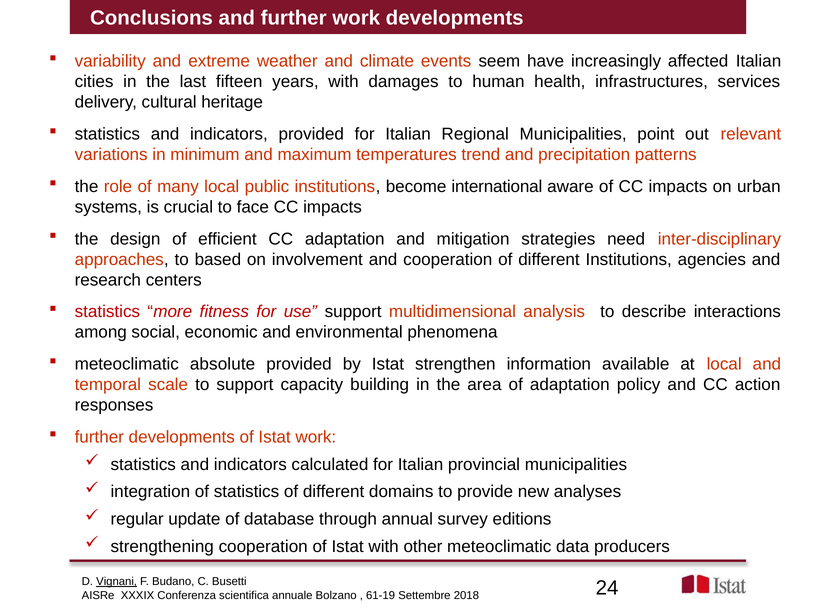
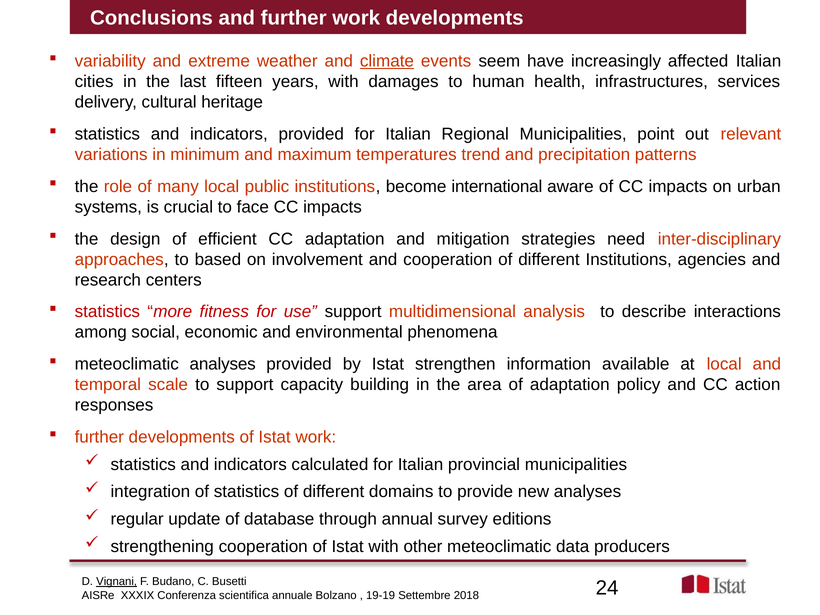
climate underline: none -> present (387, 61)
meteoclimatic absolute: absolute -> analyses (223, 364)
61-19: 61-19 -> 19-19 (381, 595)
